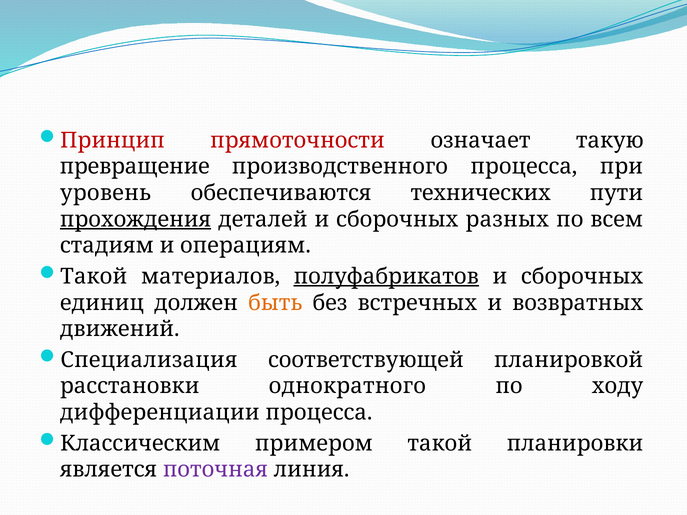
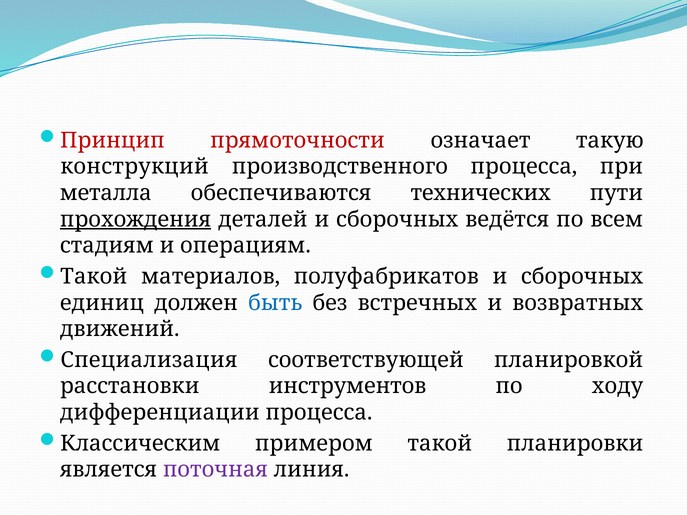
превращение: превращение -> конструкций (135, 167)
уровень: уровень -> металла (106, 193)
разных: разных -> ведётся (507, 219)
полуфабрикатов underline: present -> none (386, 277)
быть colour: orange -> blue (275, 303)
однократного: однократного -> инструментов (347, 386)
